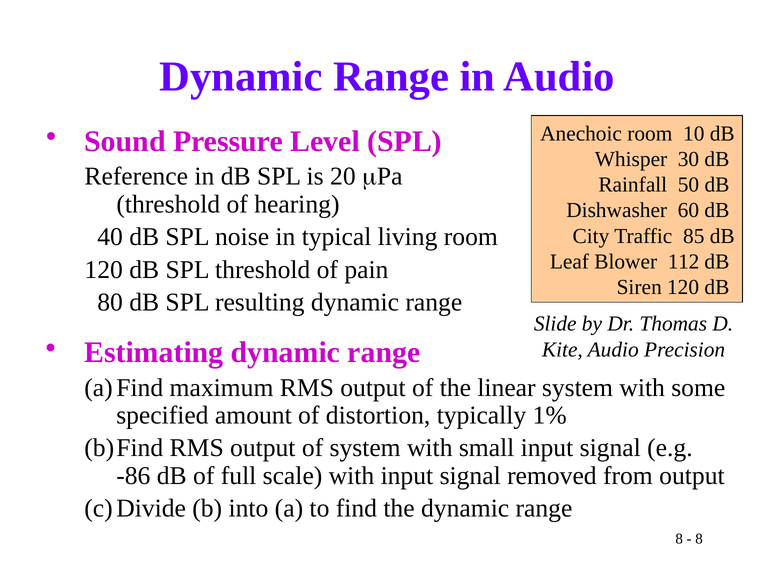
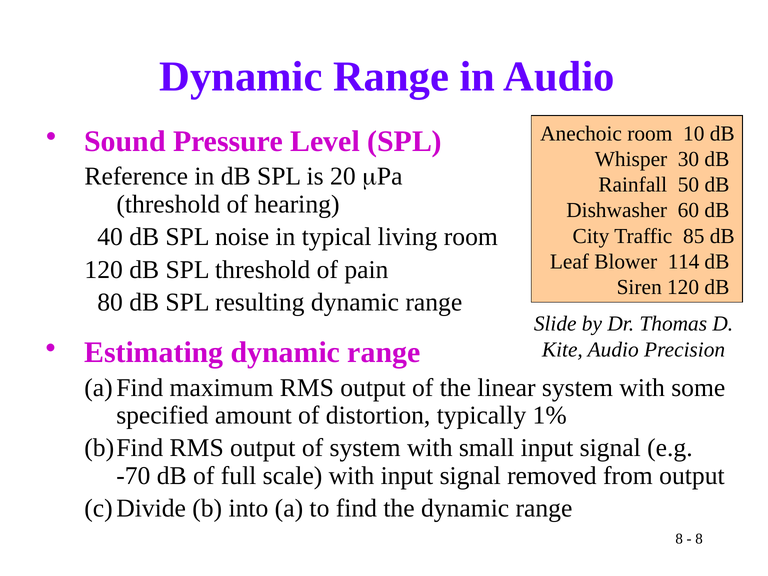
112: 112 -> 114 (684, 262)
-86: -86 -> -70 (133, 476)
